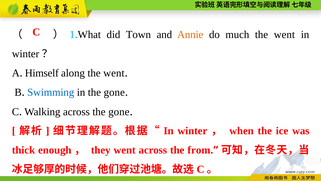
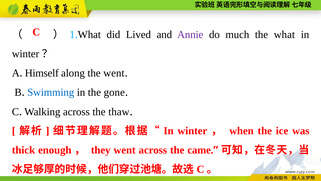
Town: Town -> Lived (138, 34)
Annie colour: orange -> purple (190, 34)
went: went -> what (284, 34)
across the gone: gone -> thaw (119, 111)
from: from -> came (200, 150)
